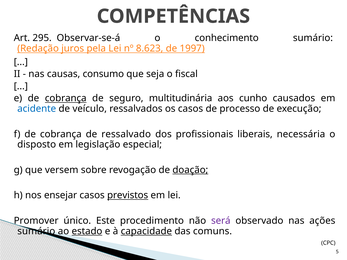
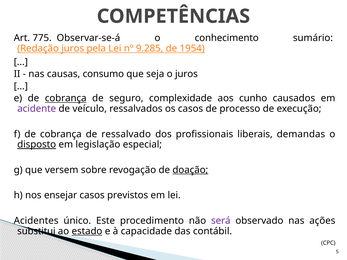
295: 295 -> 775 (42, 38)
8.623: 8.623 -> 9.285 (150, 48)
1997: 1997 -> 1954 (192, 48)
o fiscal: fiscal -> juros (186, 74)
multitudinária: multitudinária -> complexidade (181, 98)
acidente colour: blue -> purple (37, 109)
necessária: necessária -> demandas (301, 134)
disposto underline: none -> present (37, 145)
previstos underline: present -> none (128, 195)
Promover: Promover -> Acidentes (36, 221)
sumário: sumário -> substitui (36, 231)
capacidade underline: present -> none (146, 231)
comuns: comuns -> contábil (213, 231)
